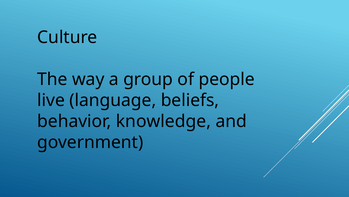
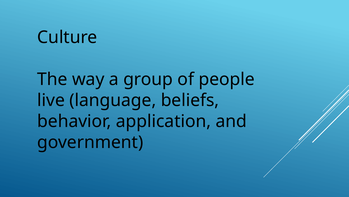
knowledge: knowledge -> application (163, 121)
